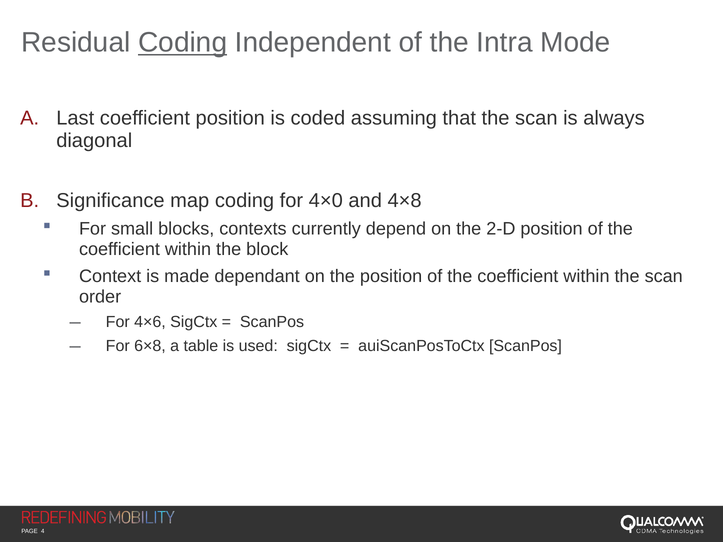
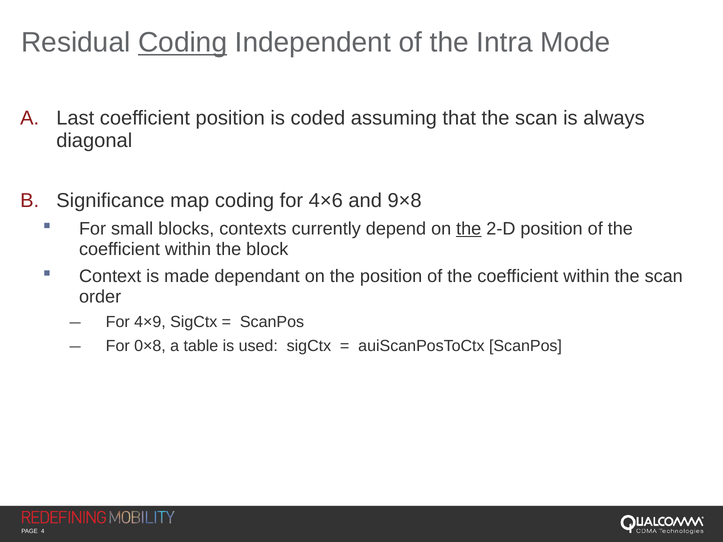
4×0: 4×0 -> 4×6 (326, 201)
4×8: 4×8 -> 9×8 (405, 201)
the underline: none -> present (469, 229)
4×6: 4×6 -> 4×9 (150, 322)
6×8: 6×8 -> 0×8 (150, 346)
